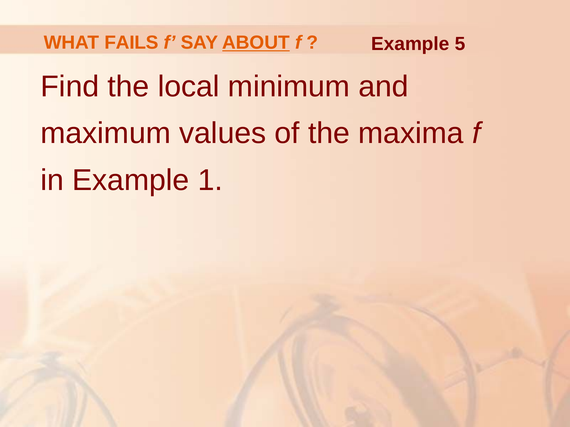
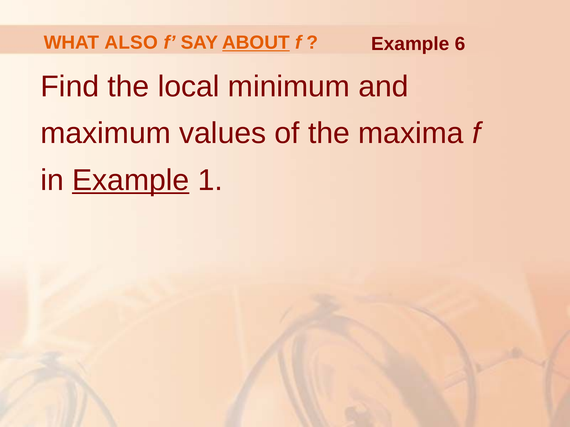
FAILS: FAILS -> ALSO (131, 43)
5: 5 -> 6 (460, 44)
Example underline: none -> present (131, 180)
